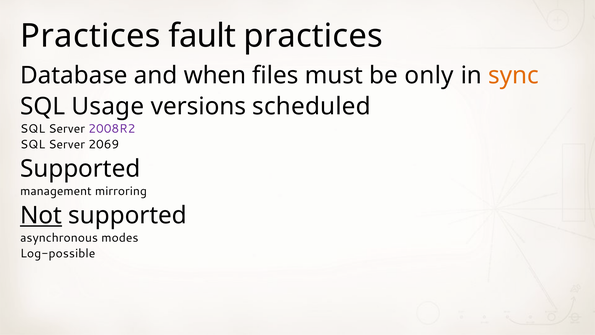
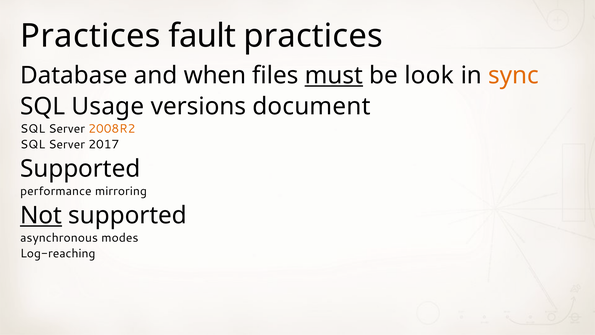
must underline: none -> present (334, 75)
only: only -> look (429, 75)
scheduled: scheduled -> document (311, 106)
2008R2 colour: purple -> orange (112, 129)
2069: 2069 -> 2017 (104, 144)
management: management -> performance (56, 191)
Log-possible: Log-possible -> Log-reaching (58, 253)
